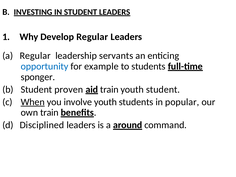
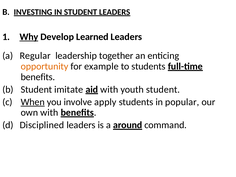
Why underline: none -> present (29, 37)
Develop Regular: Regular -> Learned (92, 37)
servants: servants -> together (116, 56)
opportunity colour: blue -> orange (45, 66)
sponger: sponger -> benefits (38, 77)
proven: proven -> imitate (69, 89)
aid train: train -> with (109, 89)
involve youth: youth -> apply (105, 102)
own train: train -> with (49, 113)
